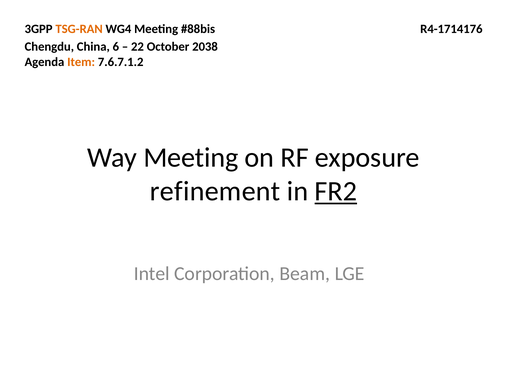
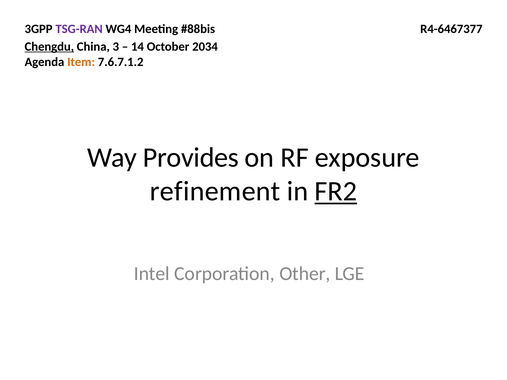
TSG-RAN colour: orange -> purple (79, 29)
R4-1714176: R4-1714176 -> R4-6467377 (451, 29)
Chengdu underline: none -> present (49, 47)
6: 6 -> 3 (116, 47)
22: 22 -> 14 (137, 47)
2038: 2038 -> 2034 (205, 47)
Way Meeting: Meeting -> Provides (191, 158)
Beam: Beam -> Other (305, 274)
